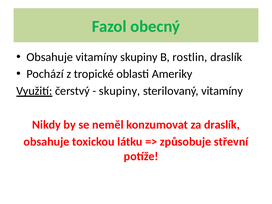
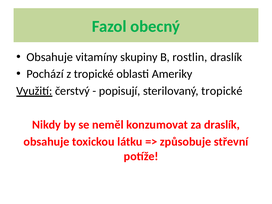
skupiny: skupiny -> popisují (120, 91)
sterilovaný vitamíny: vitamíny -> tropické (222, 91)
